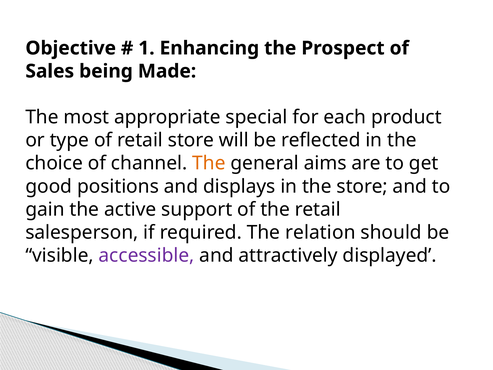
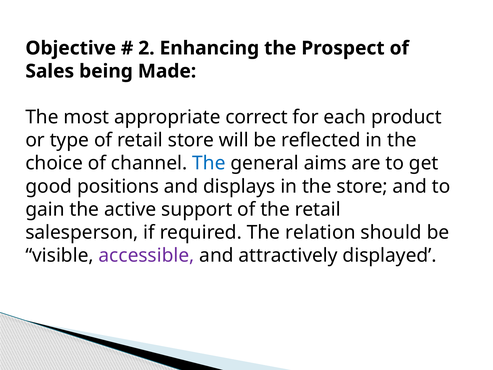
1: 1 -> 2 (146, 48)
special: special -> correct (257, 117)
The colour: orange -> blue (209, 163)
